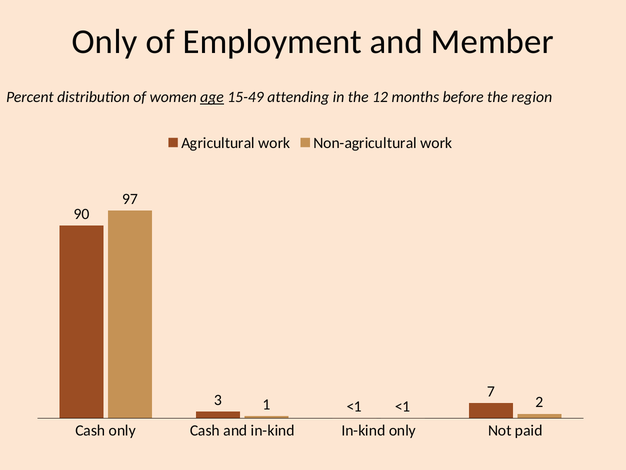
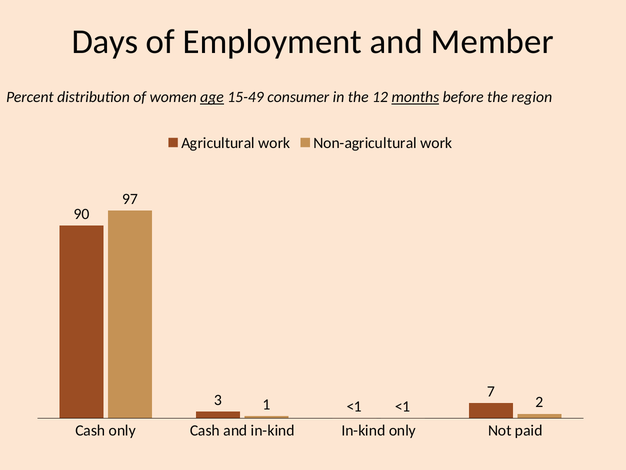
Only: Only -> Days (105, 42)
attending: attending -> consumer (298, 97)
months underline: none -> present (415, 97)
